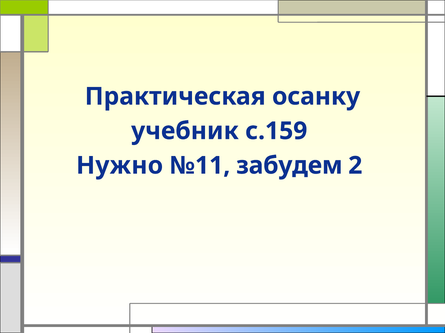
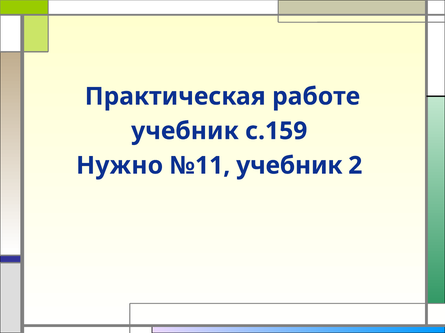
осанку: осанку -> работе (316, 97)
№11 забудем: забудем -> учебник (289, 166)
